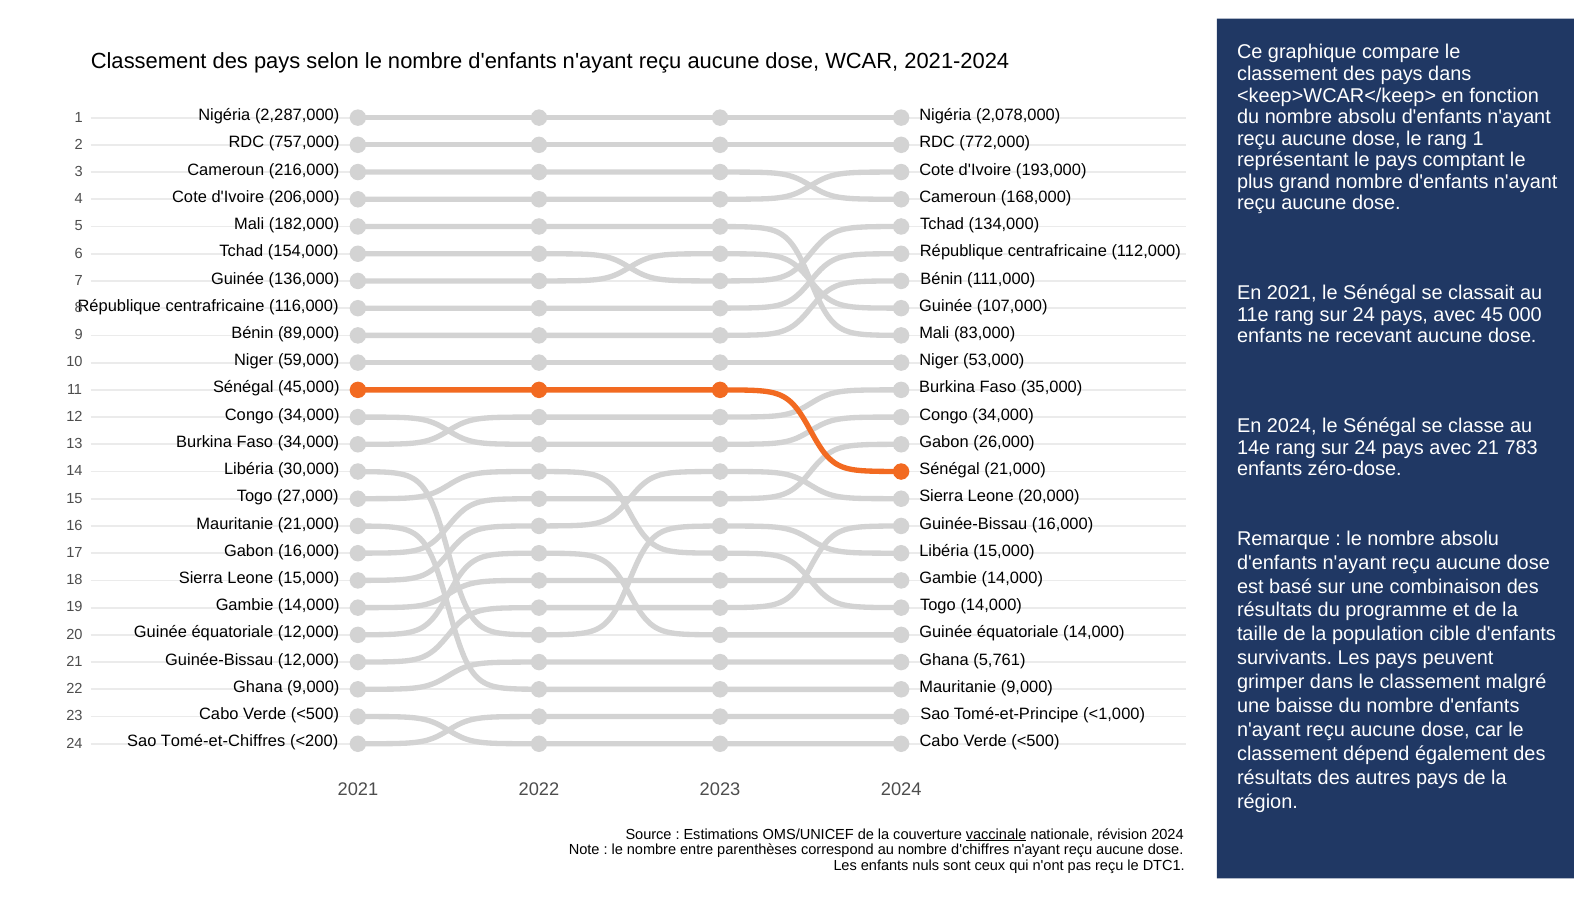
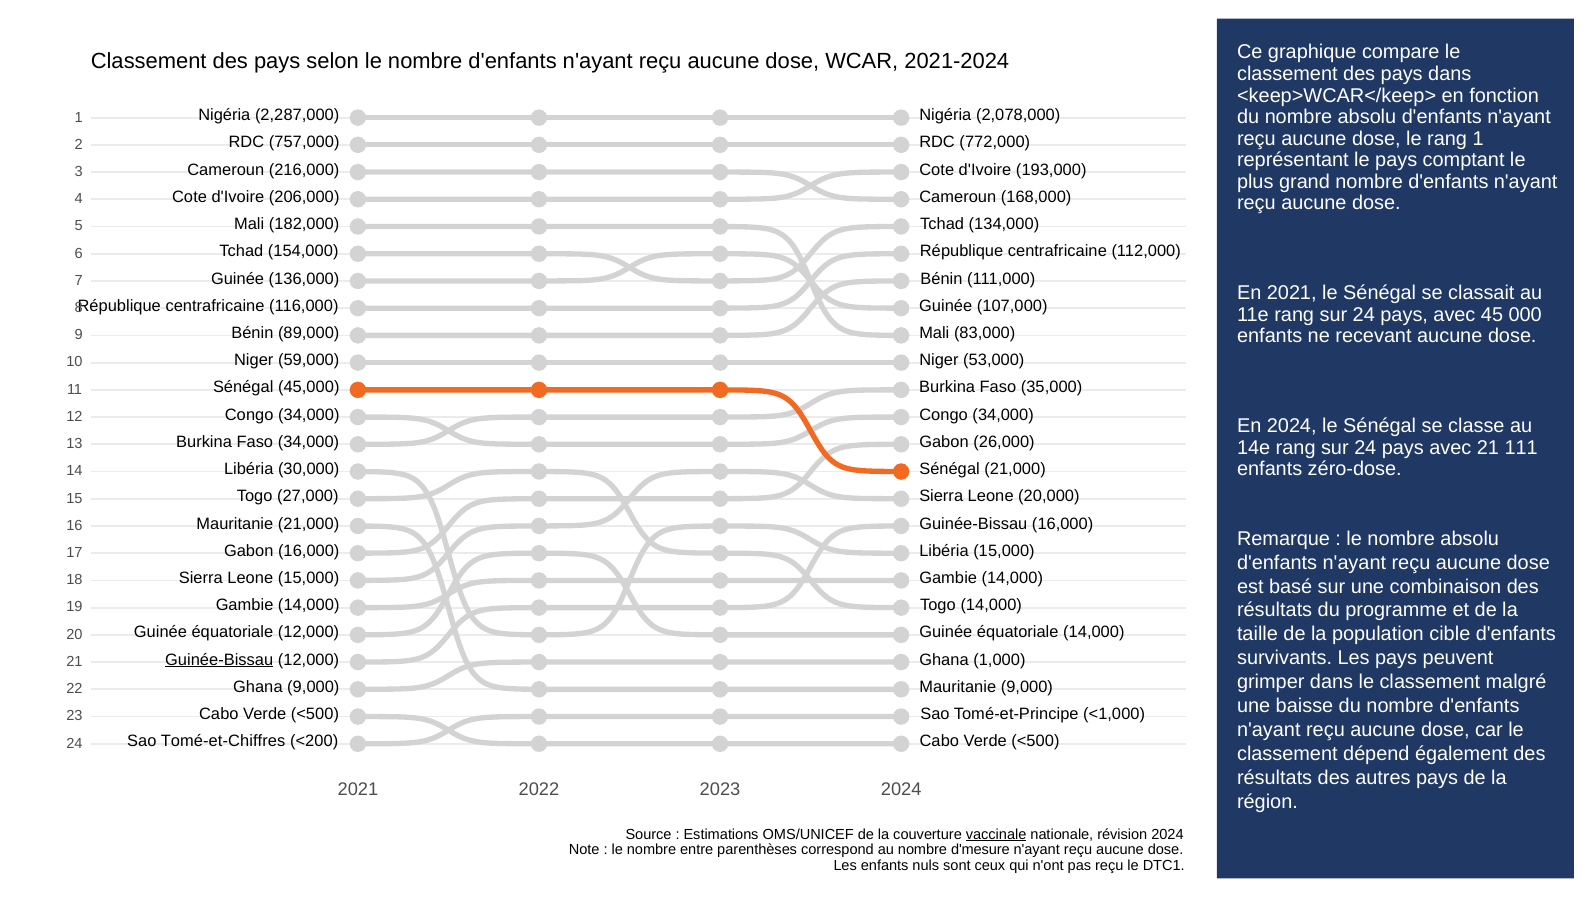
783: 783 -> 111 (1521, 448)
Guinée-Bissau underline: none -> present (219, 659)
5,761: 5,761 -> 1,000 (999, 659)
d'chiffres: d'chiffres -> d'mesure (980, 849)
